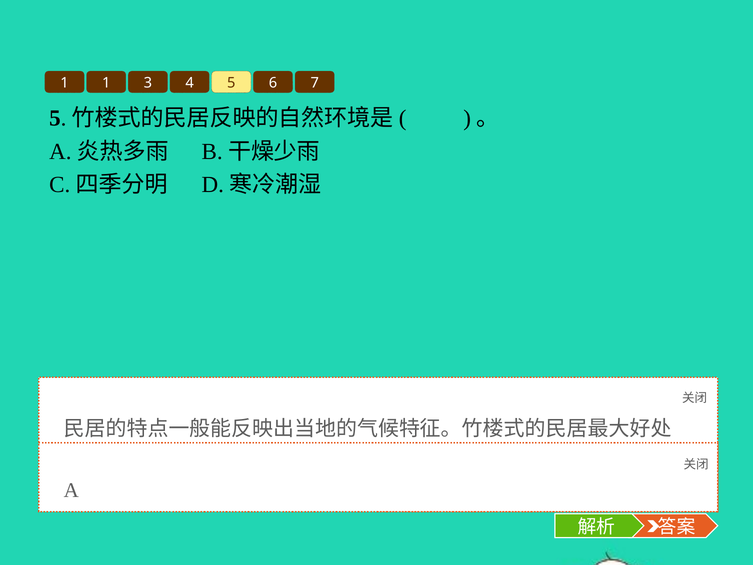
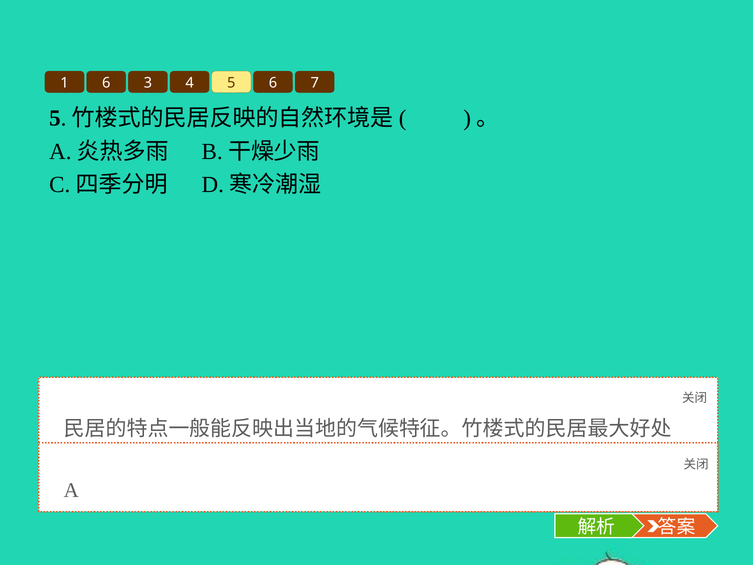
1 1: 1 -> 6 (106, 83)
